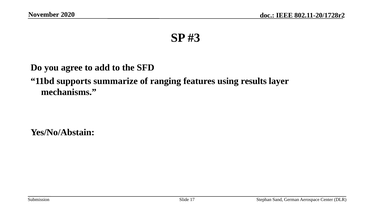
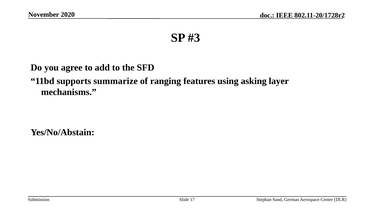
results: results -> asking (254, 81)
